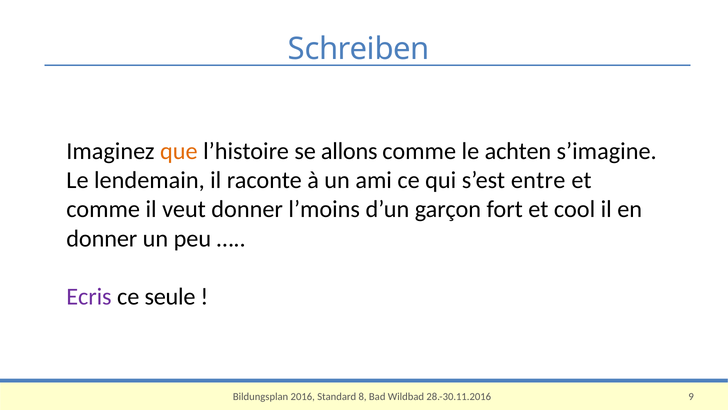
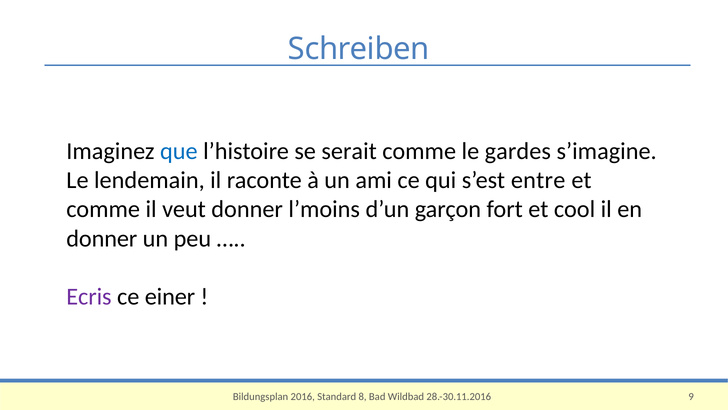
que colour: orange -> blue (179, 151)
allons: allons -> serait (349, 151)
achten: achten -> gardes (518, 151)
seule: seule -> einer (170, 297)
